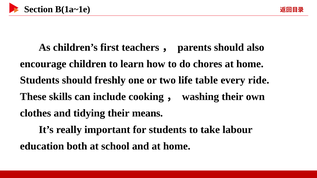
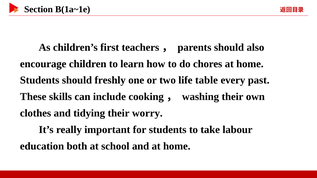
ride: ride -> past (259, 80)
means: means -> worry (147, 113)
